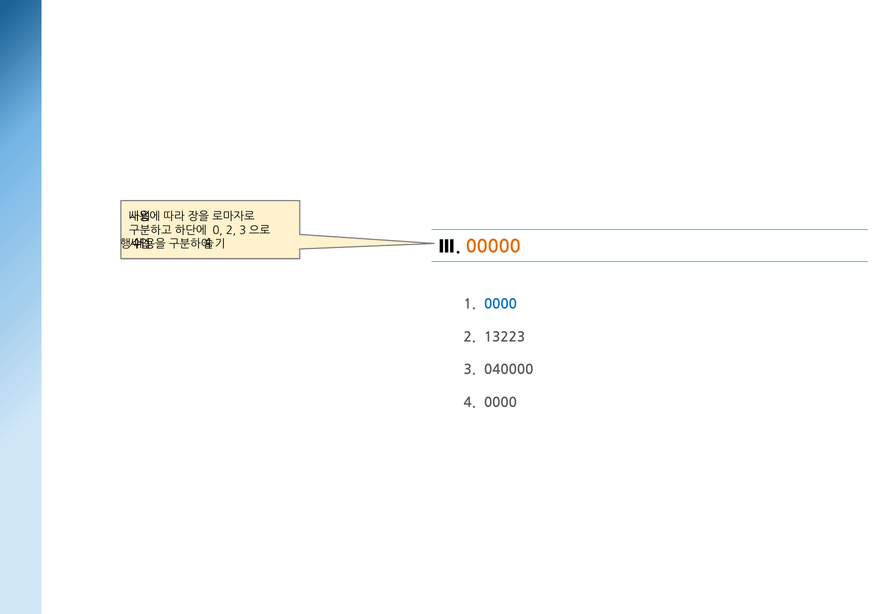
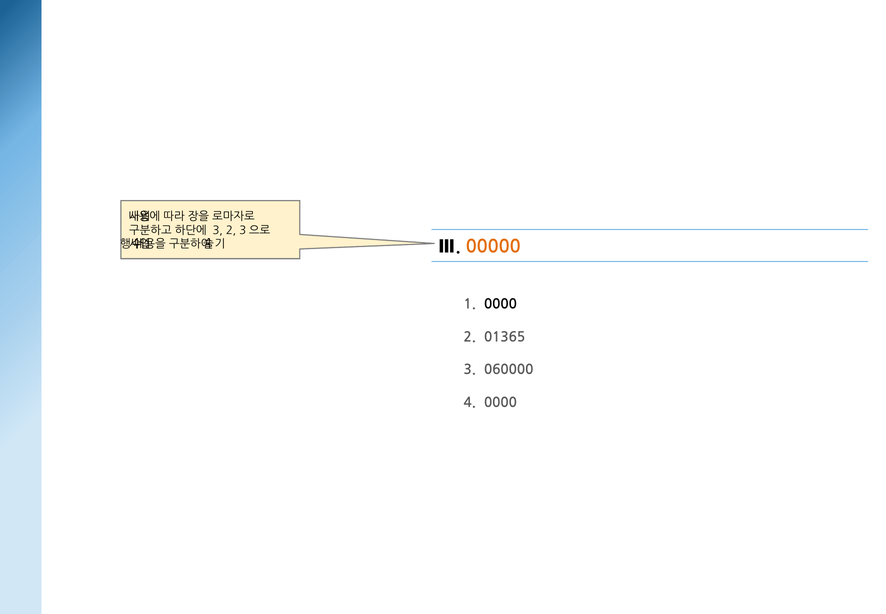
0: 0 -> 3 (218, 230)
0000 colour: blue -> black (500, 304)
13223: 13223 -> 01365 (505, 337)
040000: 040000 -> 060000 (509, 369)
